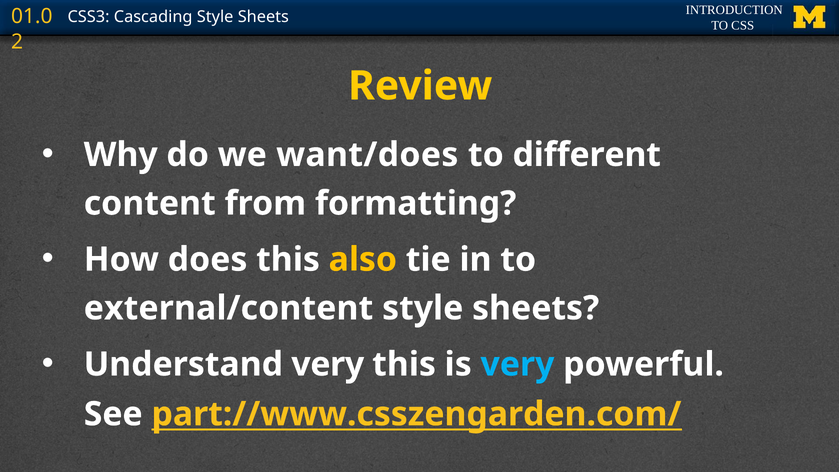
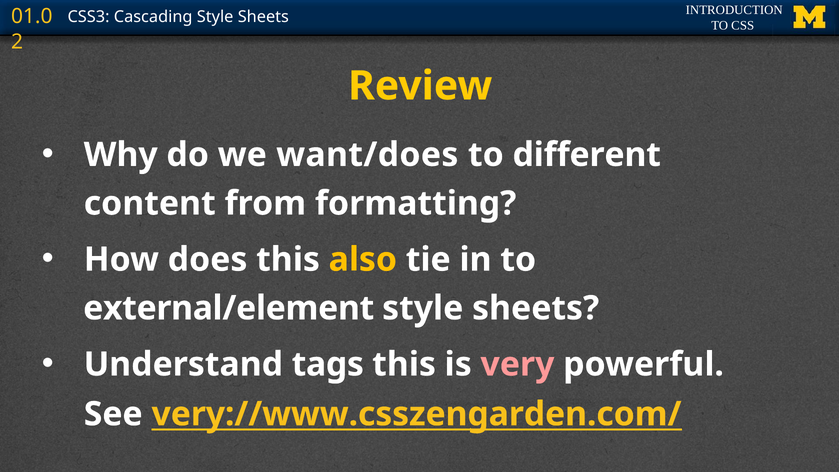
external/content: external/content -> external/element (229, 308)
Understand very: very -> tags (328, 364)
very colour: light blue -> pink (517, 364)
part://www.csszengarden.com/: part://www.csszengarden.com/ -> very://www.csszengarden.com/ (417, 414)
